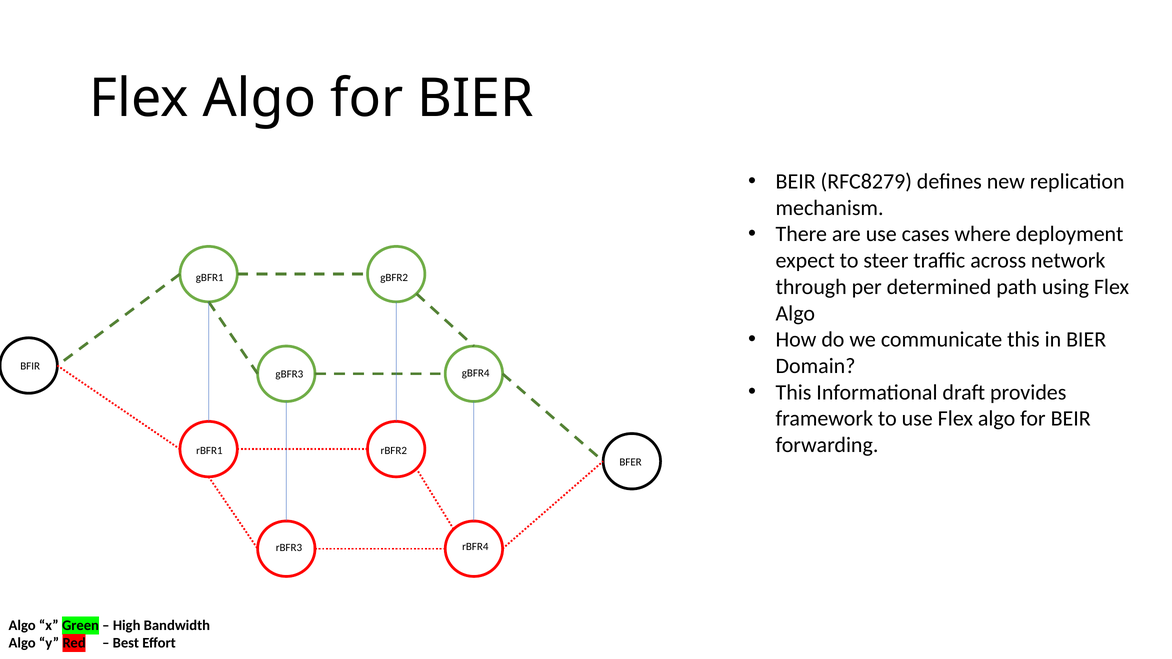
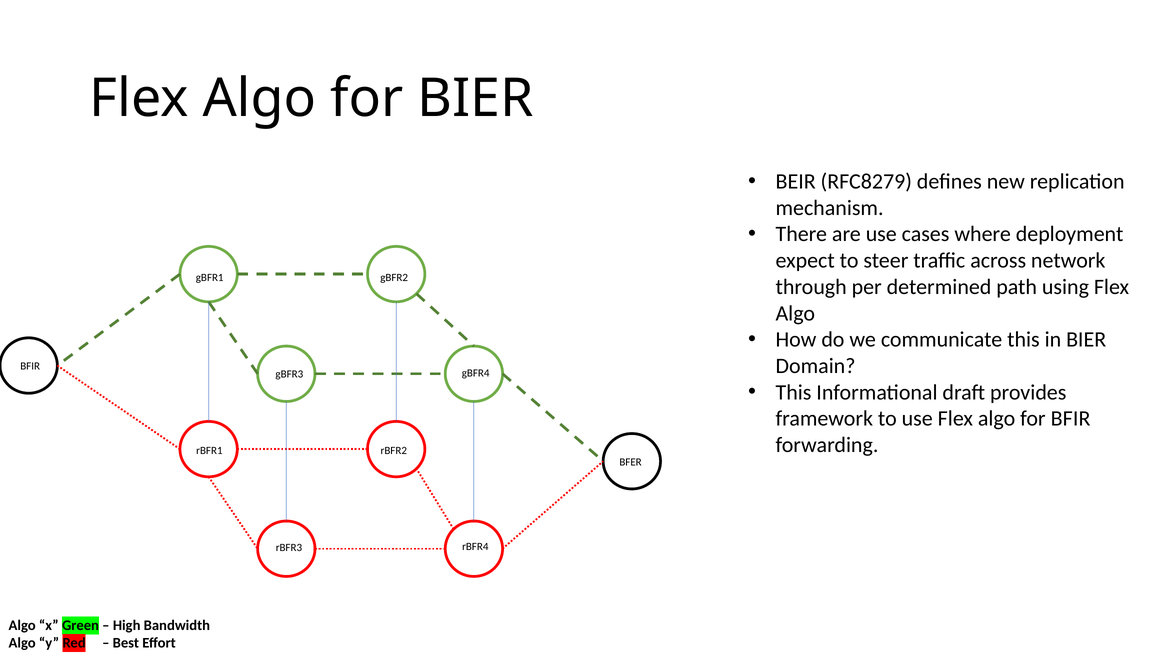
for BEIR: BEIR -> BFIR (1071, 419)
